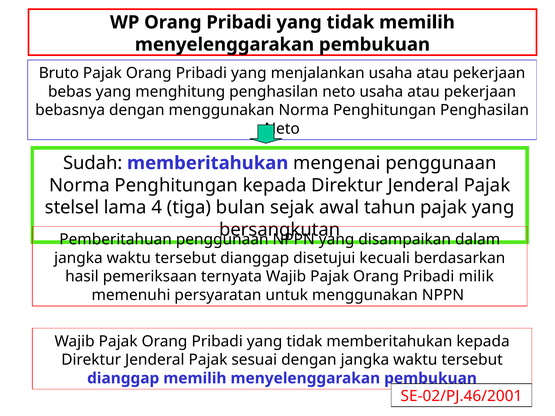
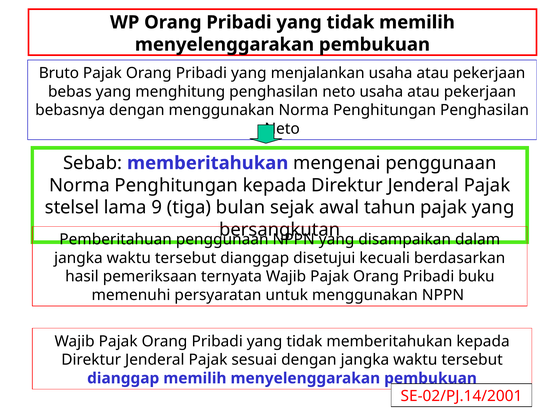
Sudah: Sudah -> Sebab (93, 163)
4: 4 -> 9 (157, 208)
milik: milik -> buku (476, 277)
SE-02/PJ.46/2001: SE-02/PJ.46/2001 -> SE-02/PJ.14/2001 (461, 396)
